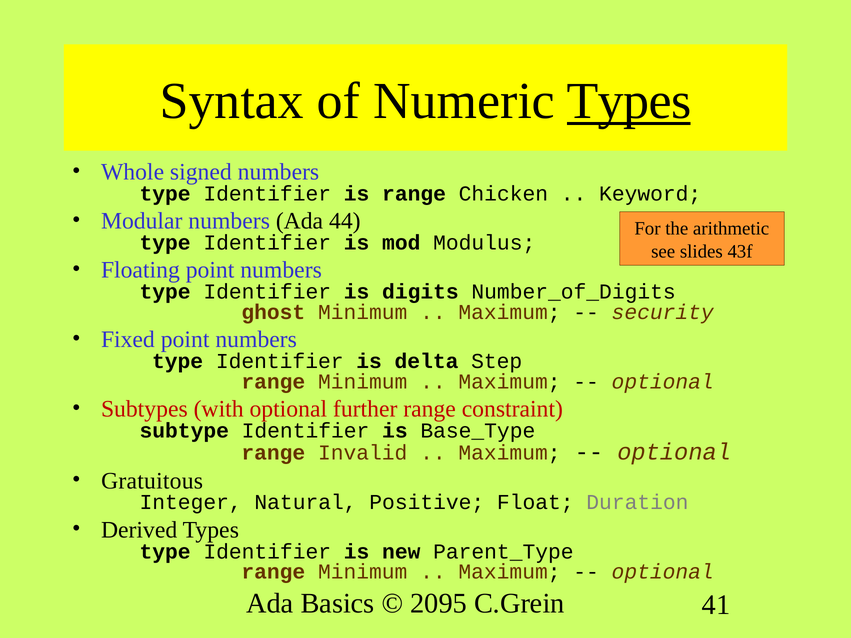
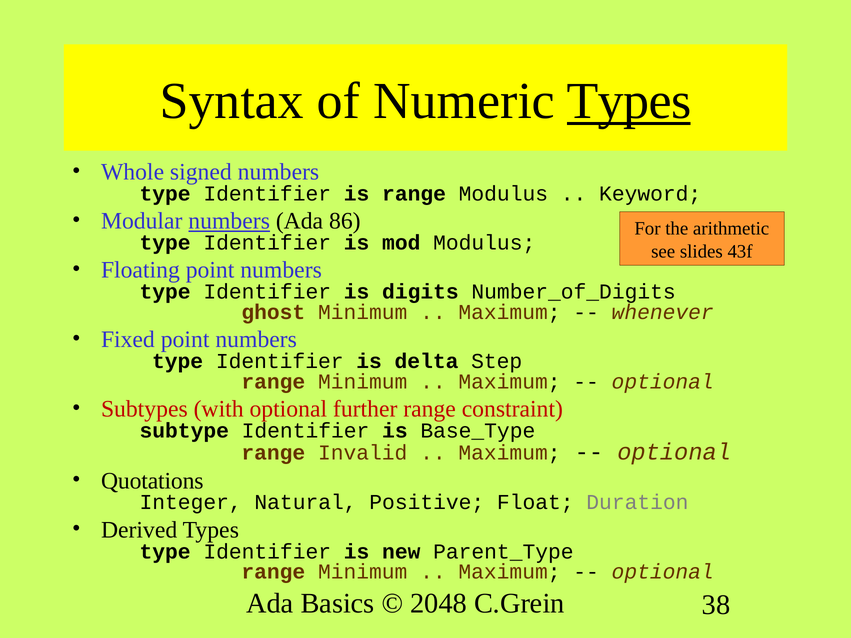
range Chicken: Chicken -> Modulus (503, 194)
numbers underline: none -> present (229, 221)
44: 44 -> 86 (345, 221)
security: security -> whenever (663, 312)
Gratuitous: Gratuitous -> Quotations (152, 481)
2095: 2095 -> 2048 (439, 604)
41: 41 -> 38 (716, 605)
